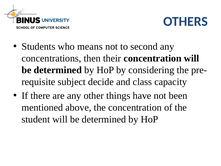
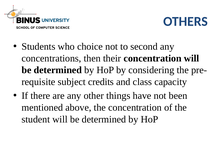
means: means -> choice (90, 46)
decide: decide -> credits (101, 82)
